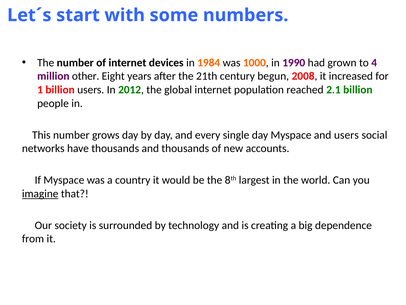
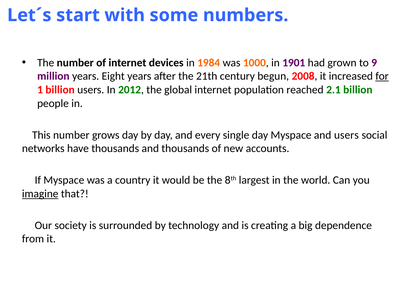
1990: 1990 -> 1901 (294, 63)
4: 4 -> 9 (374, 63)
million other: other -> years (86, 76)
for underline: none -> present (382, 76)
